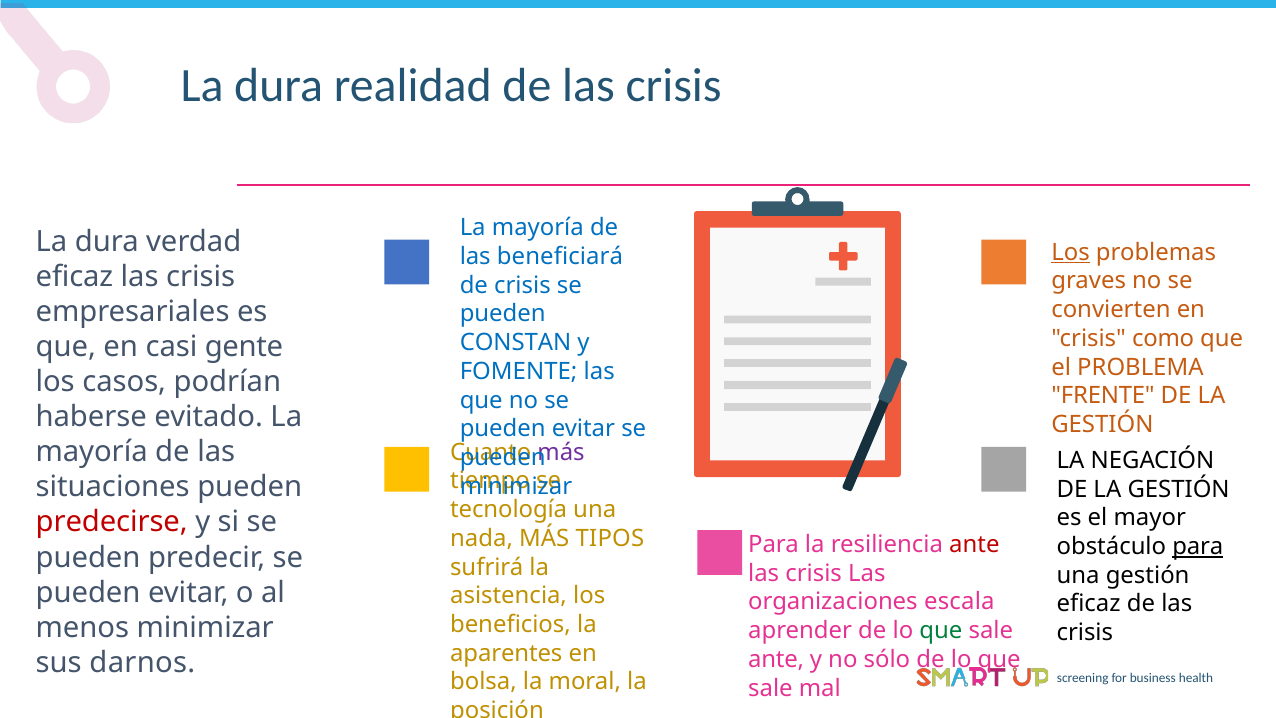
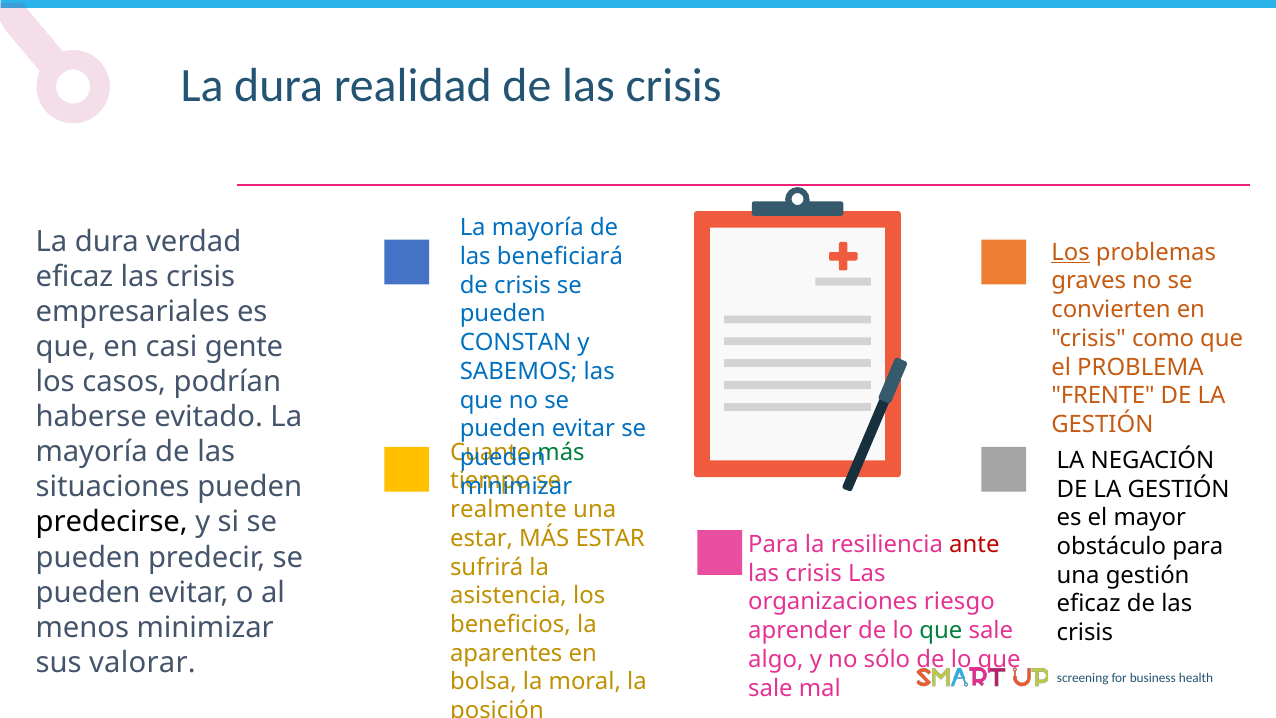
FOMENTE: FOMENTE -> SABEMOS (519, 371)
más colour: purple -> green (561, 452)
tecnología: tecnología -> realmente (509, 510)
predecirse colour: red -> black (112, 522)
nada: nada -> estar (482, 538)
MÁS TIPOS: TIPOS -> ESTAR (610, 538)
para underline: present -> none (1198, 546)
escala: escala -> riesgo (959, 602)
ante: ante -> algo (776, 659)
darnos: darnos -> valorar (142, 662)
